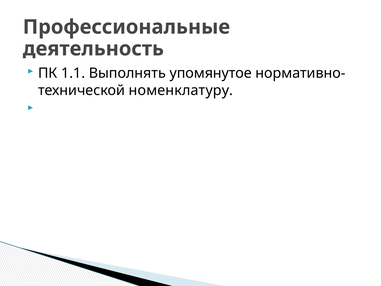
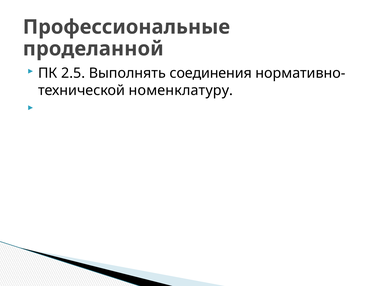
деятельность: деятельность -> проделанной (93, 49)
1.1: 1.1 -> 2.5 (73, 73)
упомянутое: упомянутое -> соединения (211, 73)
